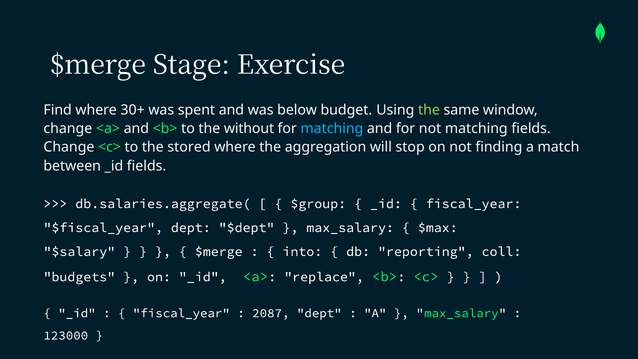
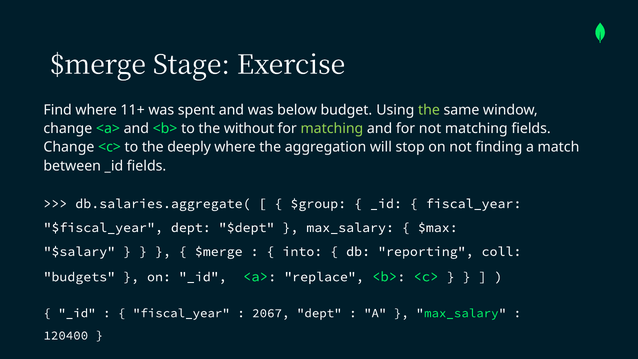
30+: 30+ -> 11+ (133, 110)
matching colour: light blue -> light green (332, 129)
stored: stored -> deeply (189, 147)
2087: 2087 -> 2067 (271, 313)
123000: 123000 -> 120400 (66, 335)
